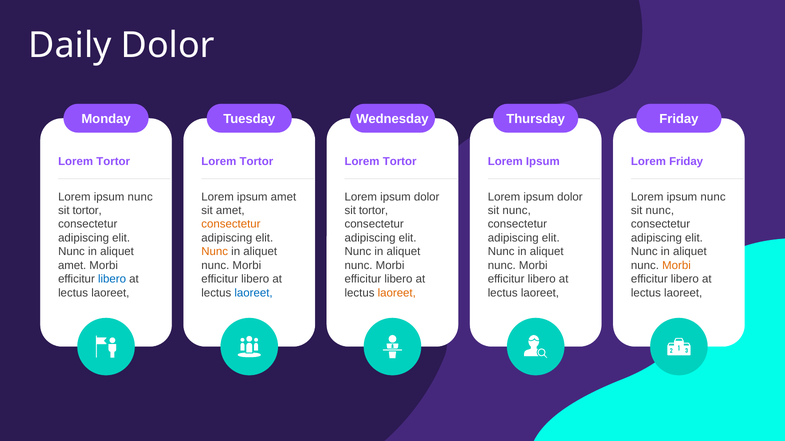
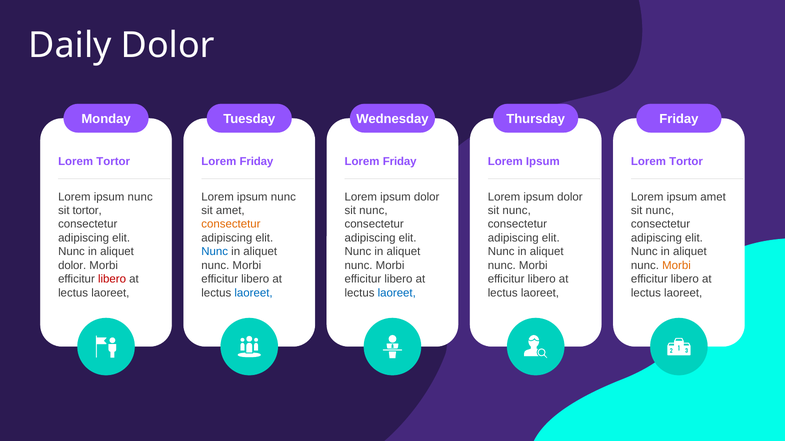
Tortor: Tortor -> Friday (256, 162)
Tortor: Tortor -> Friday (400, 162)
Friday: Friday -> Tortor (686, 162)
amet: amet -> nunc (283, 197)
nunc: nunc -> amet (713, 197)
tortor: tortor -> nunc (373, 211)
Nunc colour: orange -> blue (215, 252)
amet: amet -> dolor (72, 266)
libero colour: blue -> red (112, 279)
laoreet colour: orange -> blue (397, 293)
